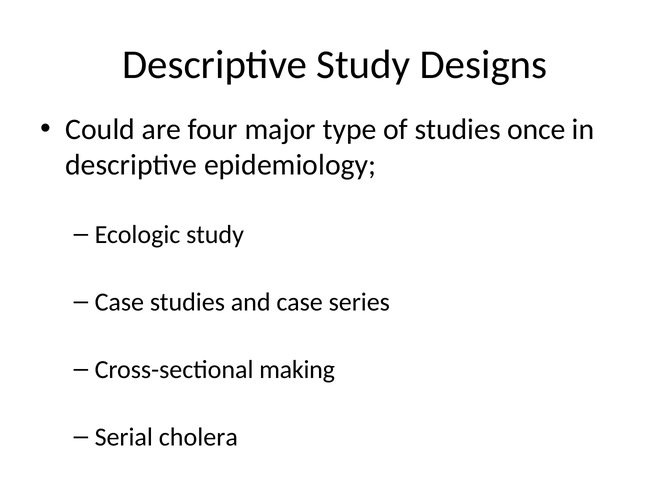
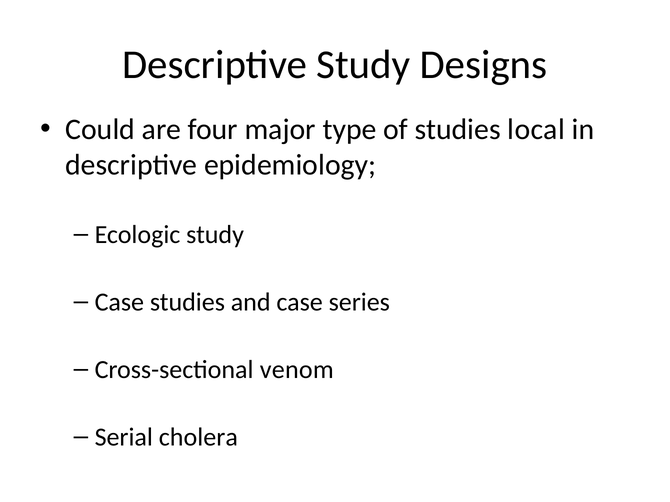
once: once -> local (536, 129)
making: making -> venom (297, 370)
